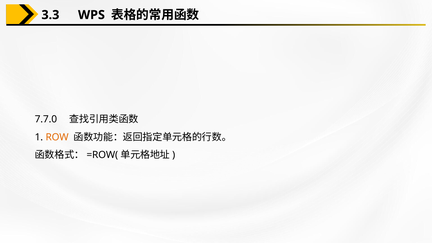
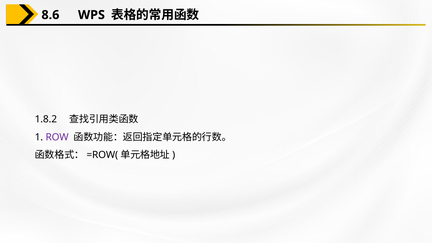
3.3: 3.3 -> 8.6 (50, 15)
7.7.0: 7.7.0 -> 1.8.2 (46, 119)
ROW colour: orange -> purple (57, 137)
